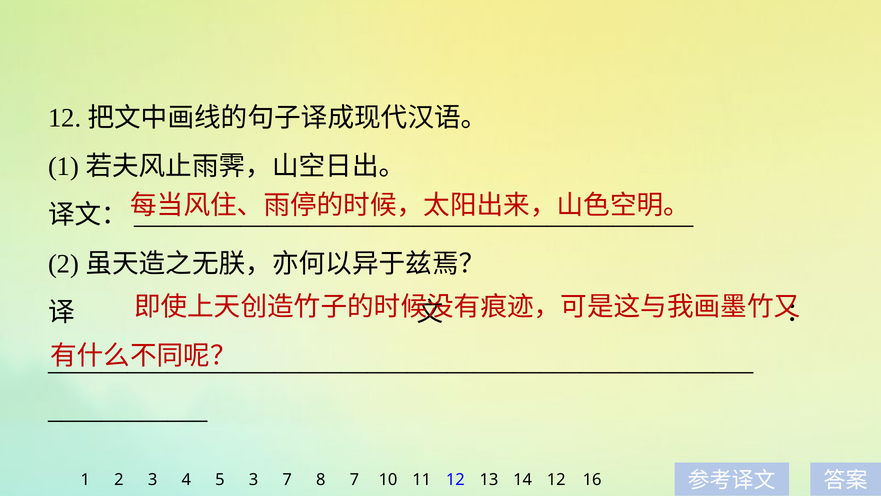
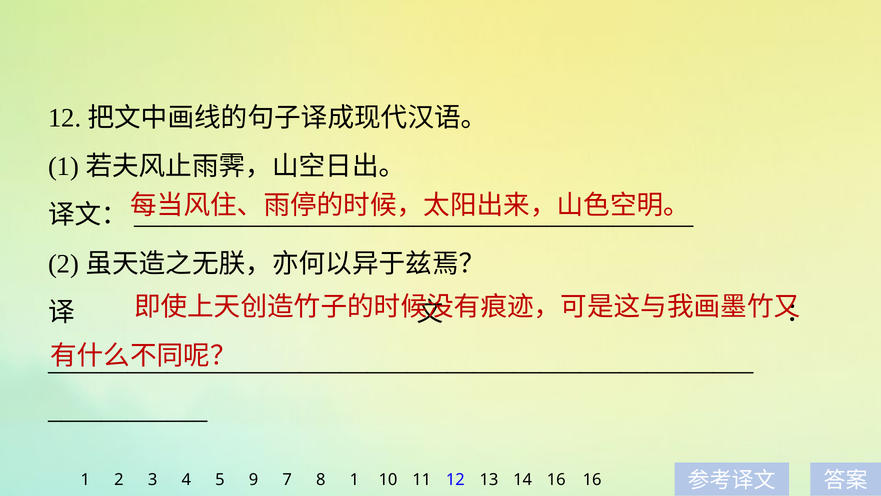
5 3: 3 -> 9 (254, 479)
8 7: 7 -> 1 (354, 479)
14 12: 12 -> 16 (556, 479)
